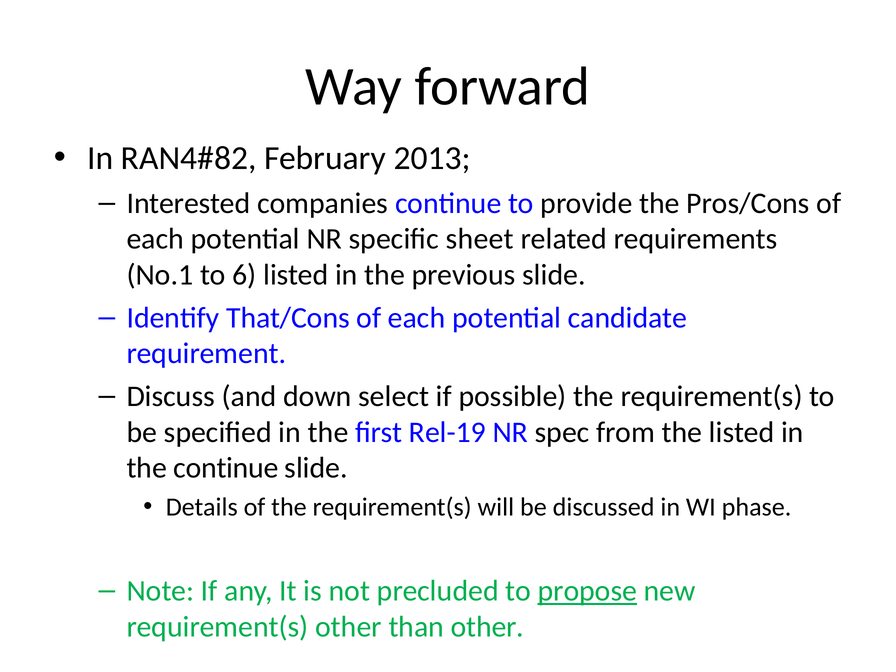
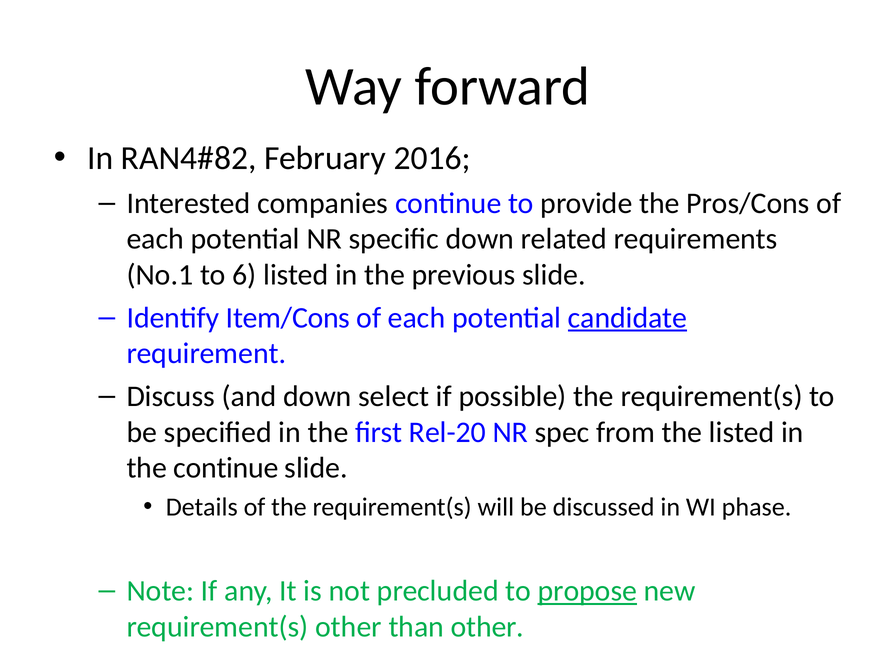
2013: 2013 -> 2016 (432, 158)
specific sheet: sheet -> down (480, 239)
That/Cons: That/Cons -> Item/Cons (288, 318)
candidate underline: none -> present (628, 318)
Rel-19: Rel-19 -> Rel-20 (447, 432)
